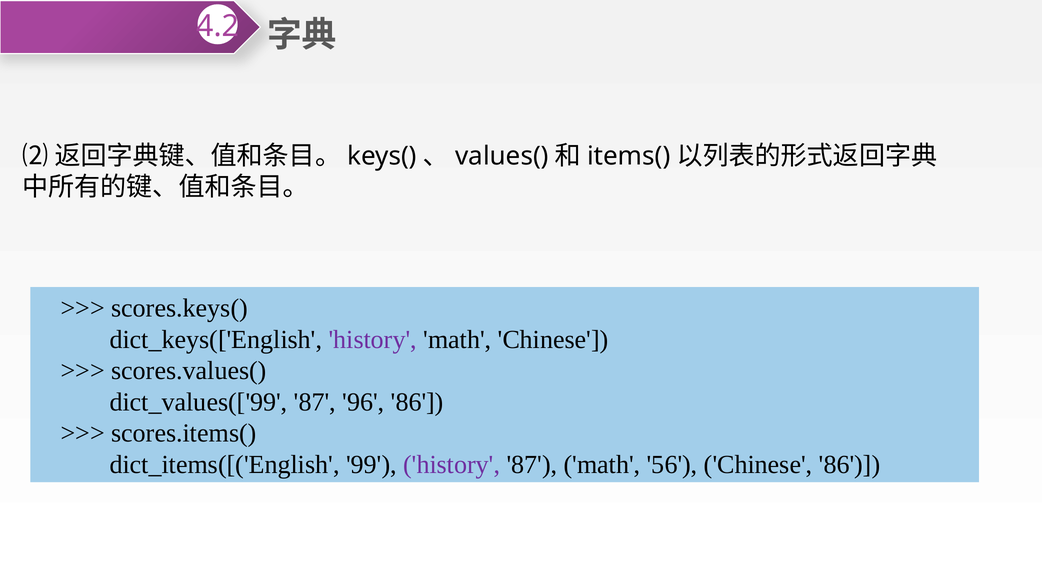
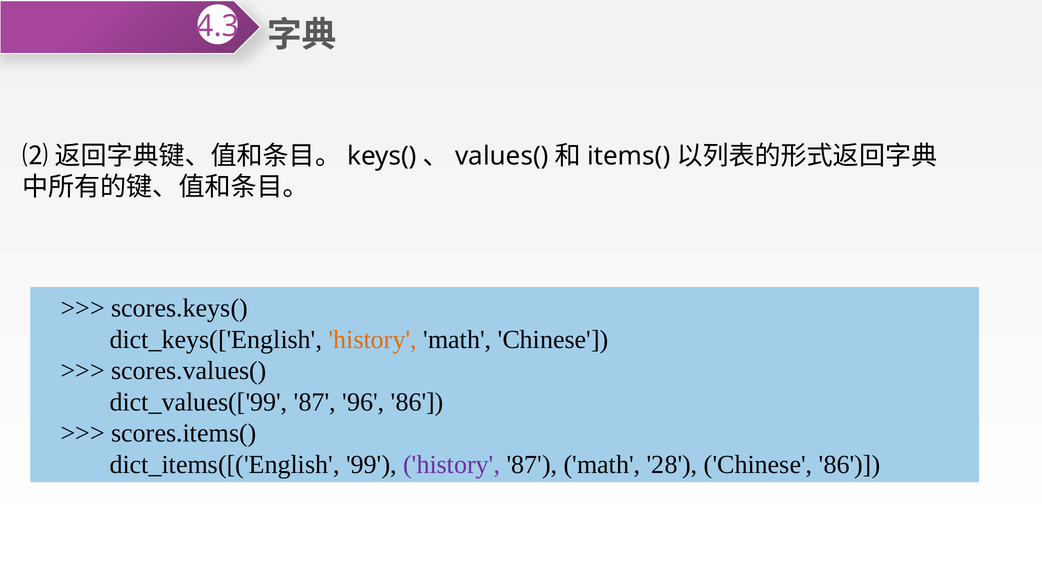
4.2: 4.2 -> 4.3 (218, 26)
history colour: purple -> orange (373, 340)
56: 56 -> 28 (672, 465)
